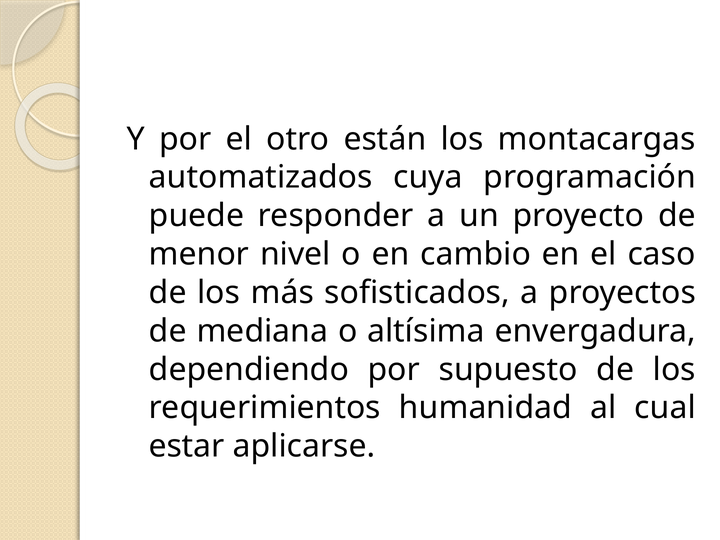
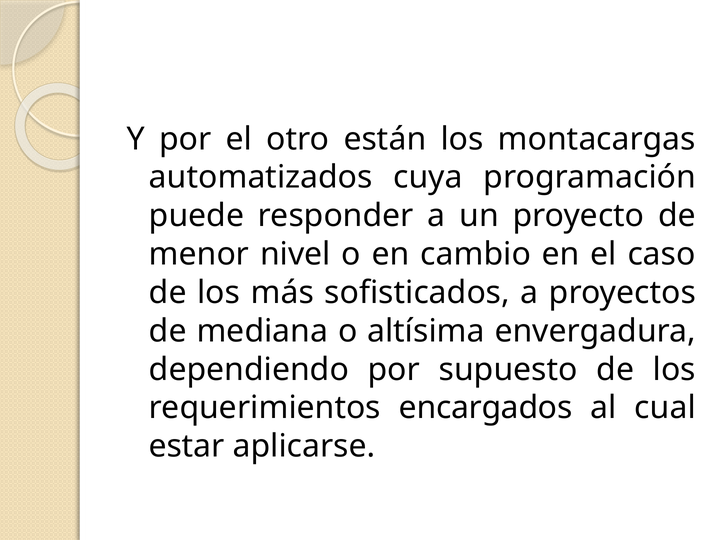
humanidad: humanidad -> encargados (486, 408)
